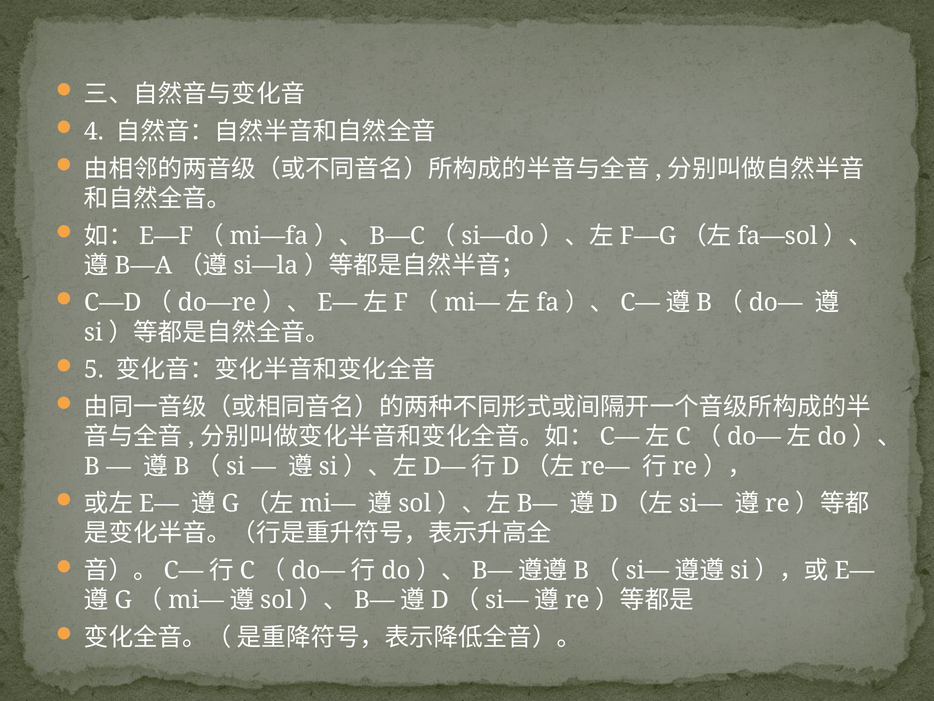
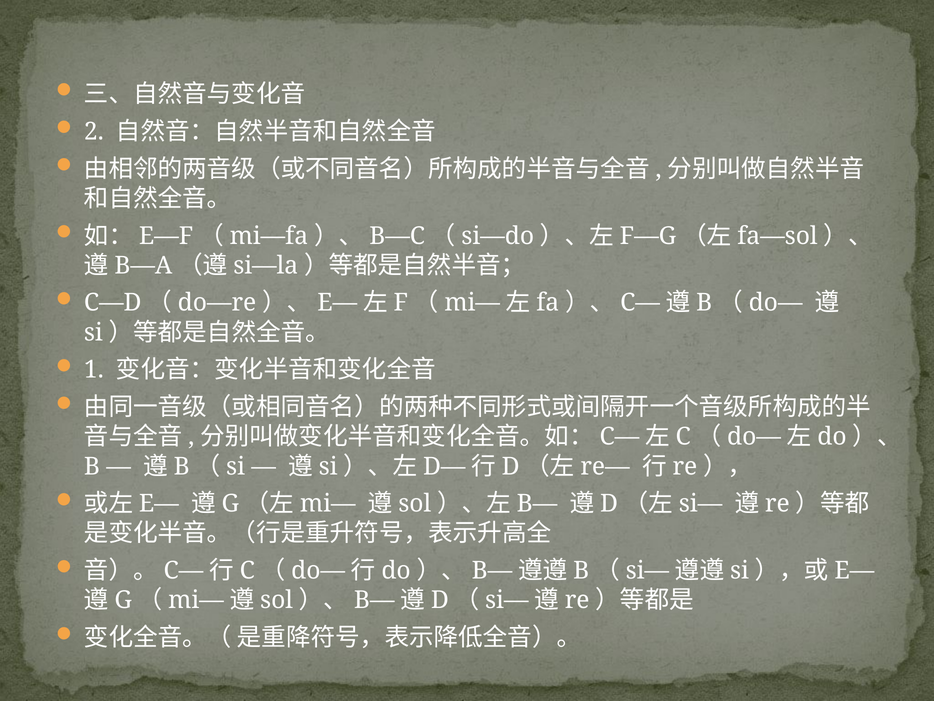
4: 4 -> 2 (94, 131)
5: 5 -> 1 (94, 370)
